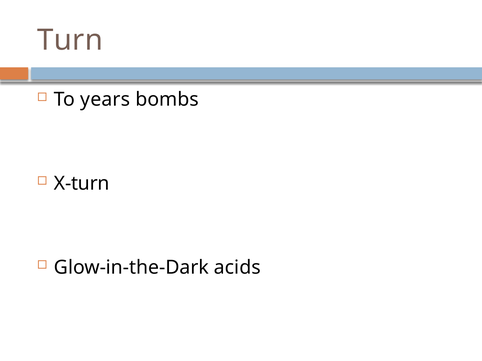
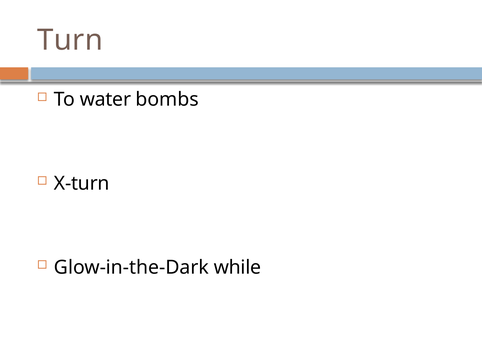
years: years -> water (105, 100)
acids: acids -> while (237, 268)
